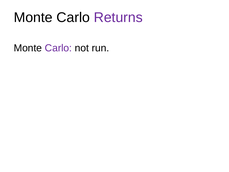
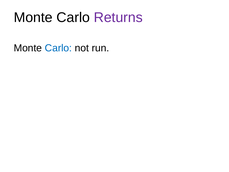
Carlo colour: purple -> blue (58, 48)
